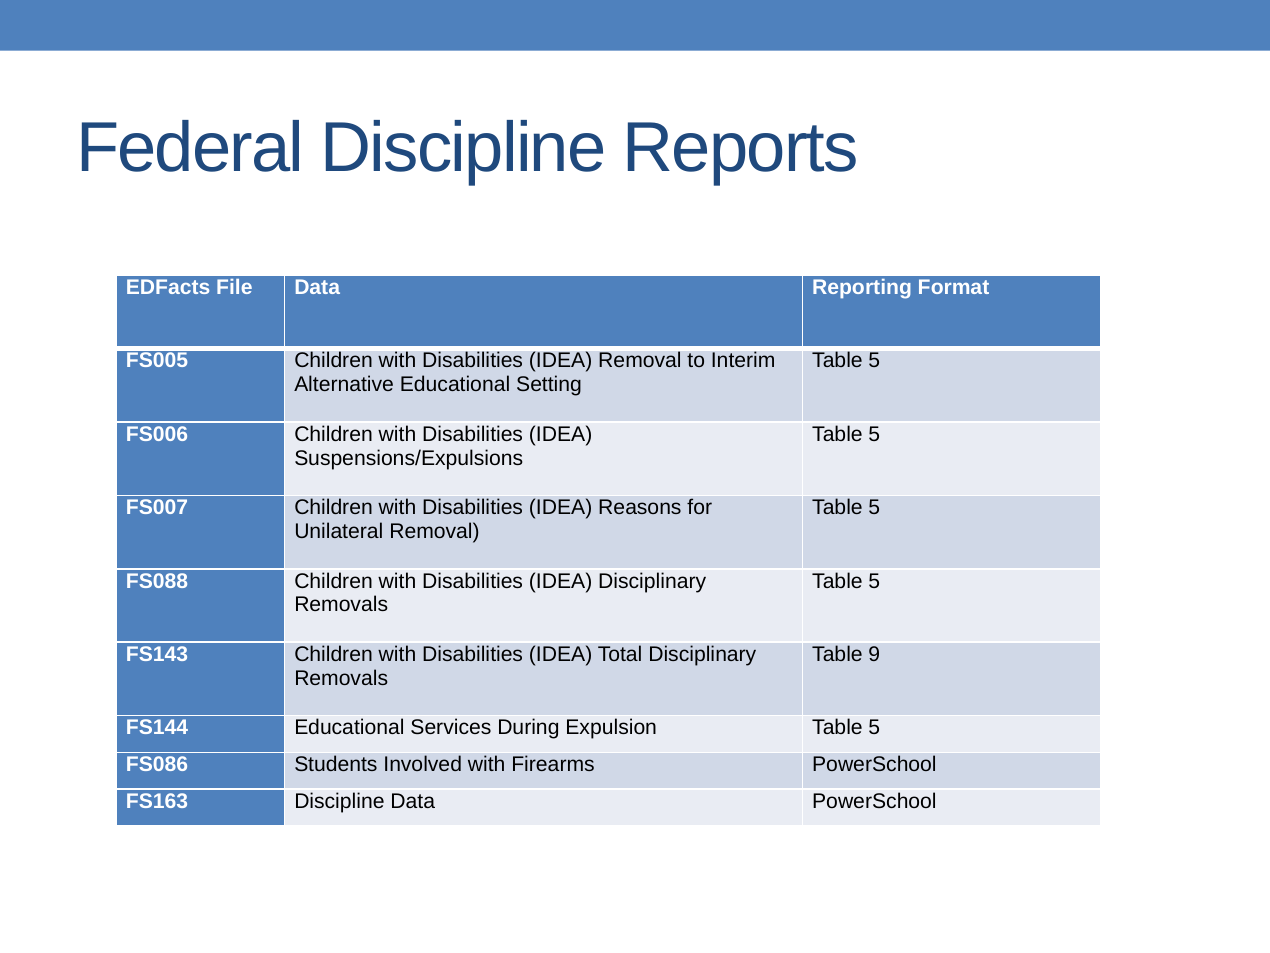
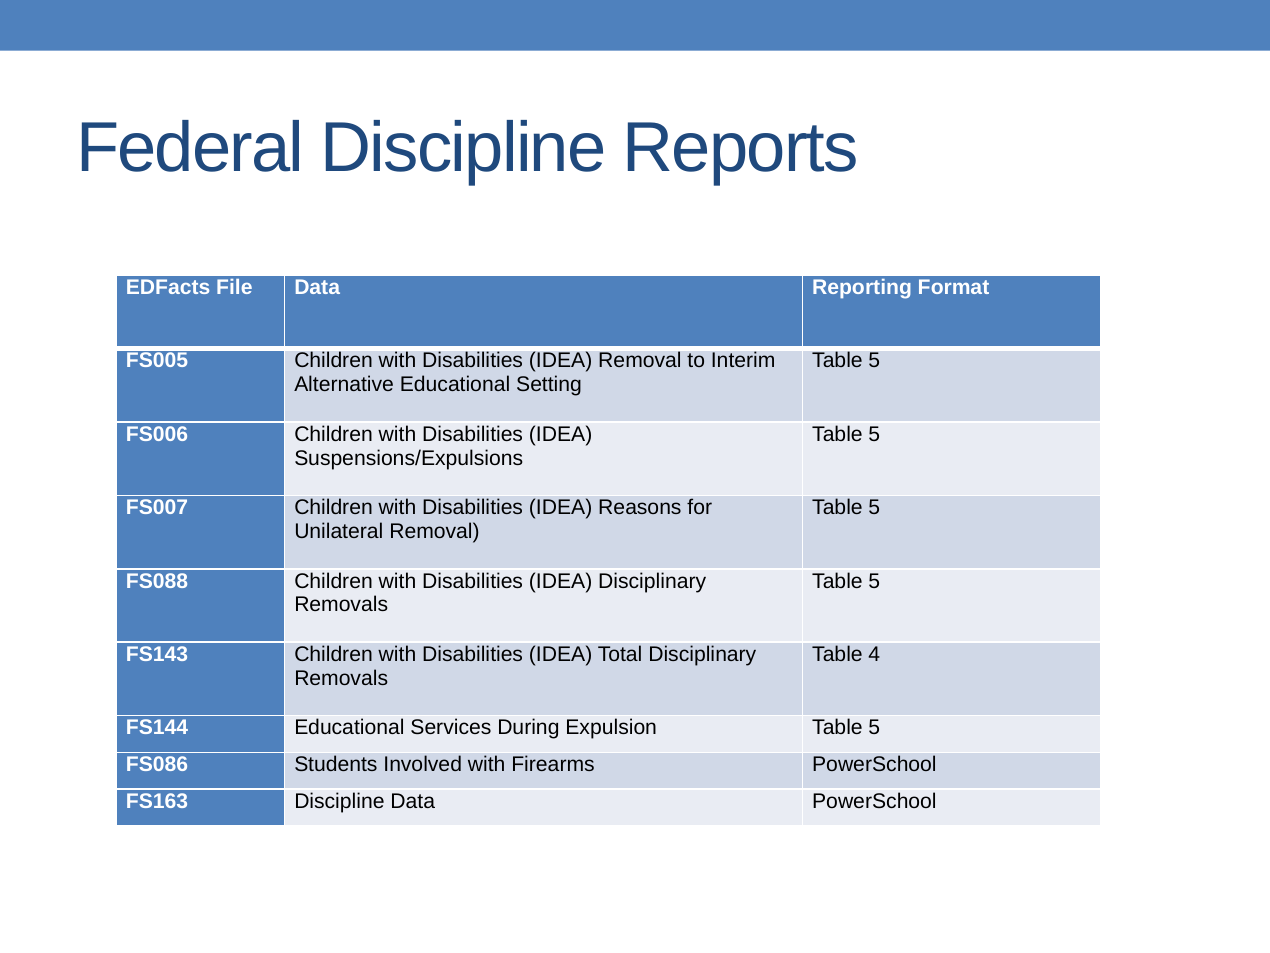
9: 9 -> 4 (874, 654)
